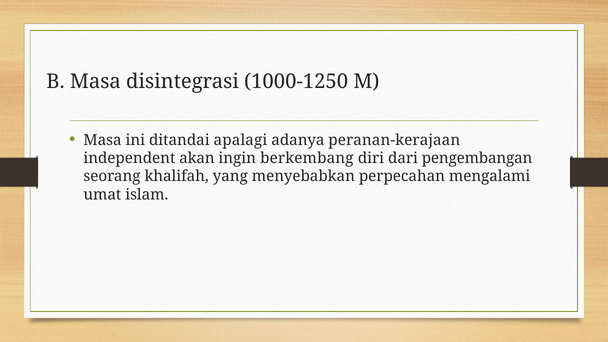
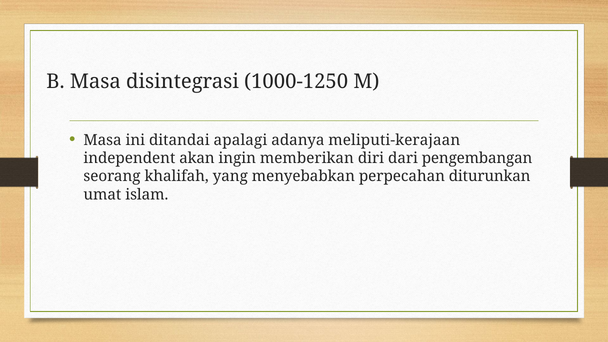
peranan-kerajaan: peranan-kerajaan -> meliputi-kerajaan (394, 140)
berkembang: berkembang -> memberikan (307, 158)
mengalami: mengalami -> diturunkan (490, 176)
